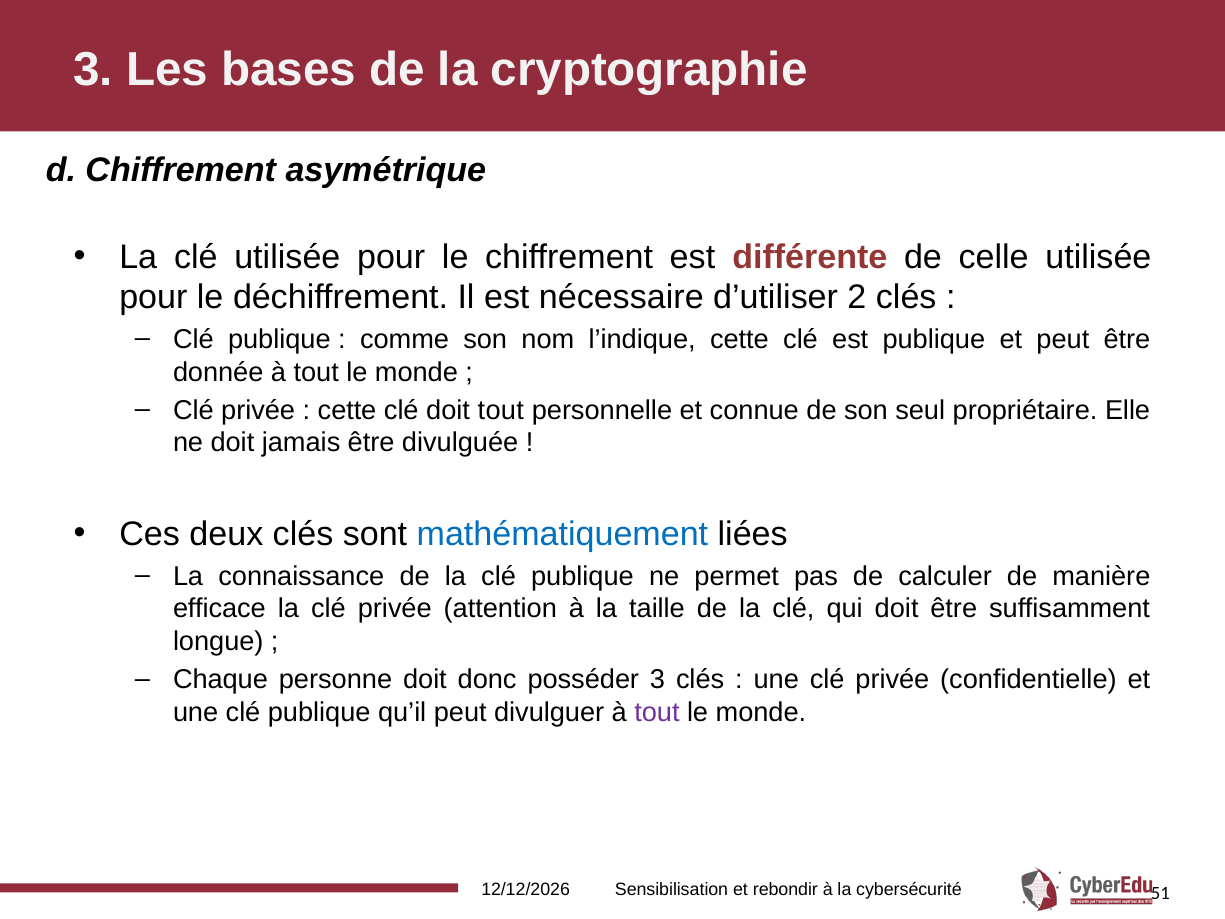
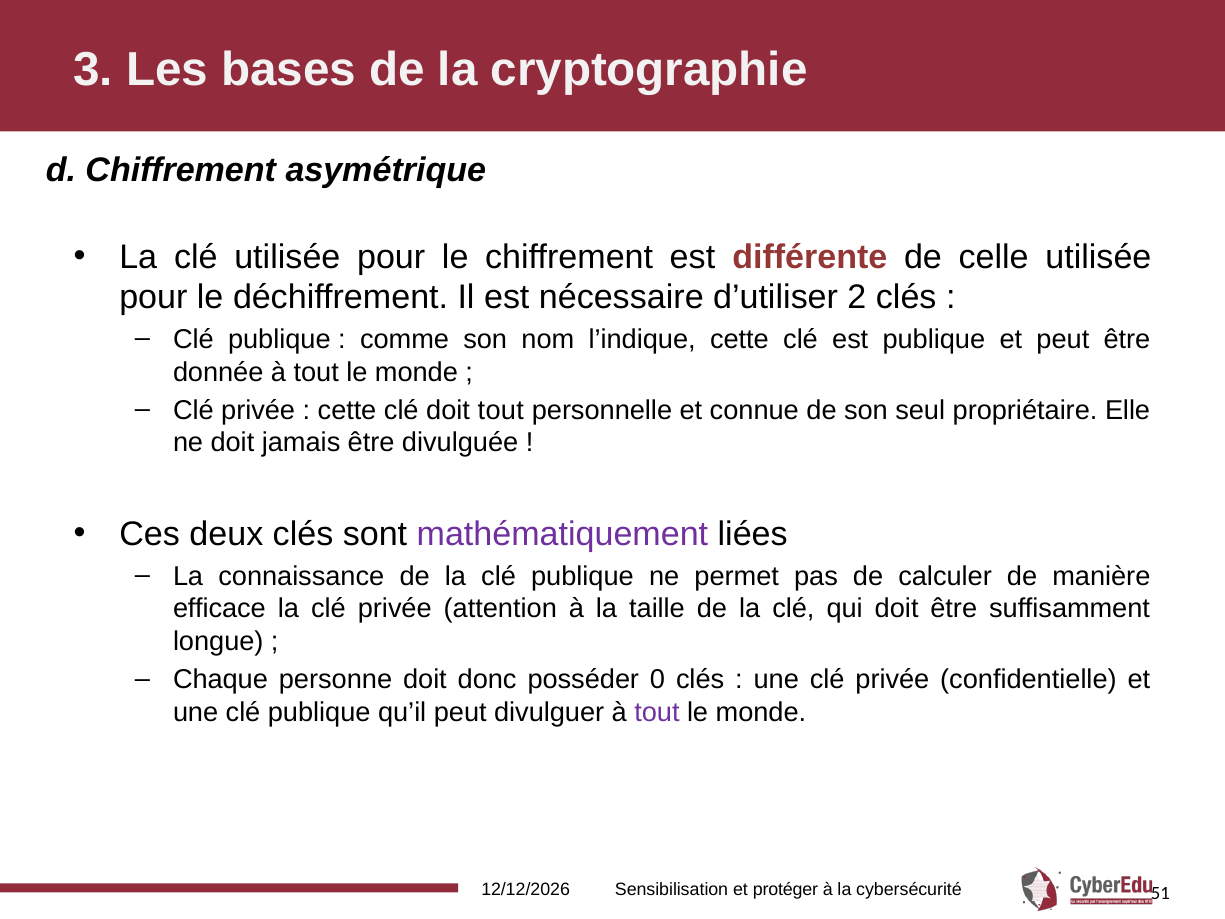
mathématiquement colour: blue -> purple (562, 534)
posséder 3: 3 -> 0 (658, 680)
rebondir: rebondir -> protéger (785, 890)
